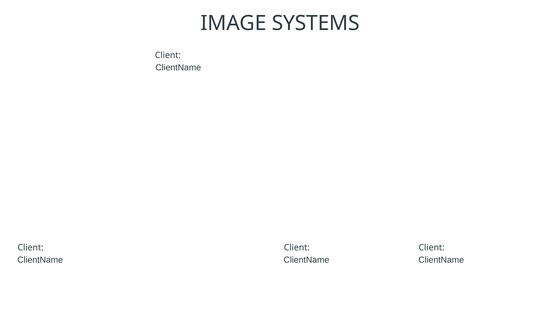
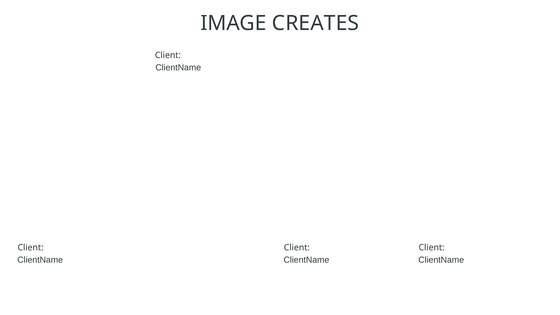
SYSTEMS: SYSTEMS -> CREATES (316, 23)
